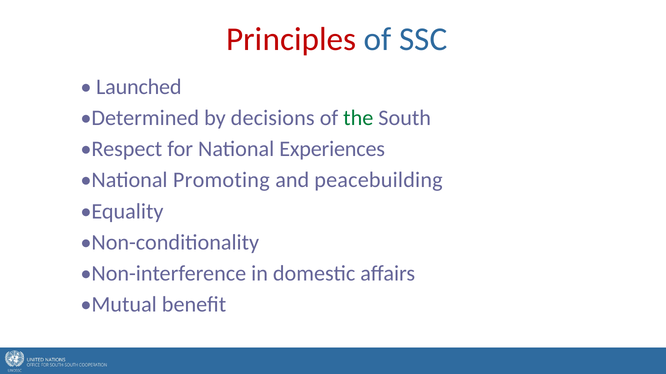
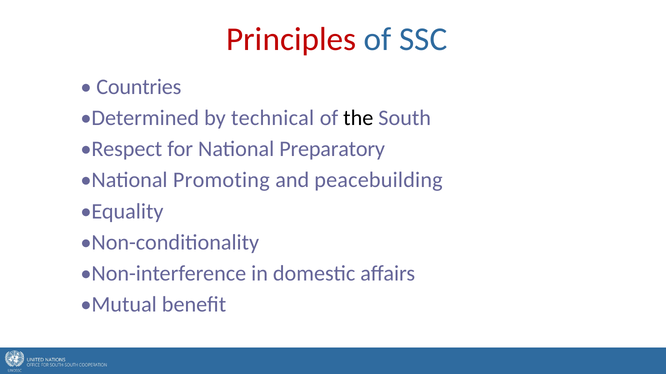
Launched: Launched -> Countries (139, 87)
decisions: decisions -> technical (273, 118)
the colour: green -> black (358, 118)
Experiences: Experiences -> Preparatory (332, 149)
